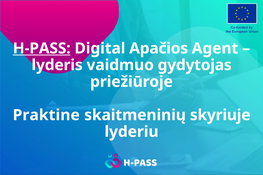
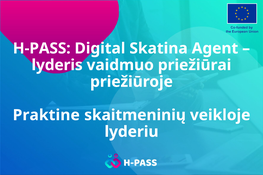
H-PASS underline: present -> none (42, 48)
Apačios: Apačios -> Skatina (159, 48)
gydytojas: gydytojas -> priežiūrai (195, 65)
skyriuje: skyriuje -> veikloje (220, 115)
